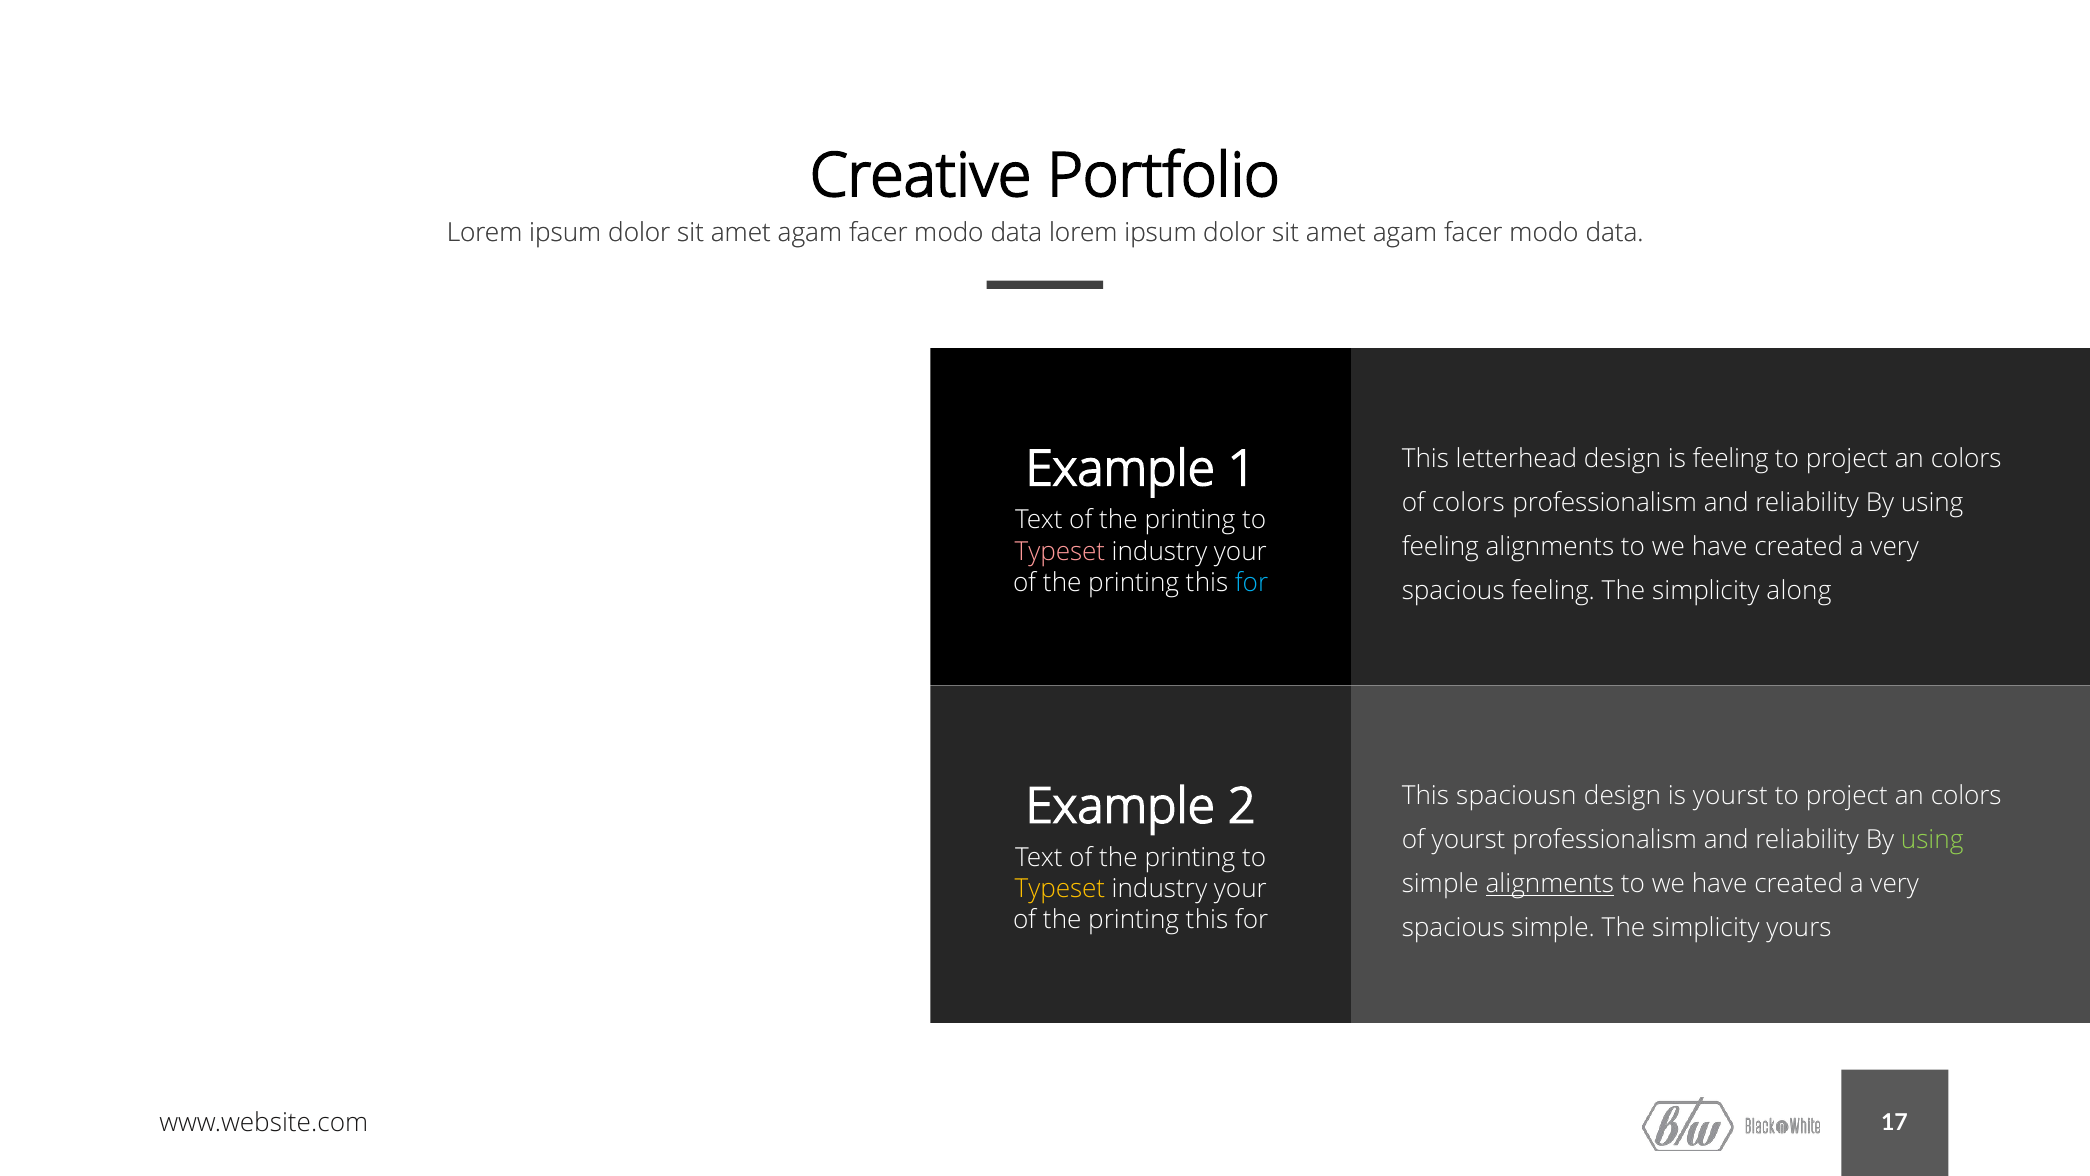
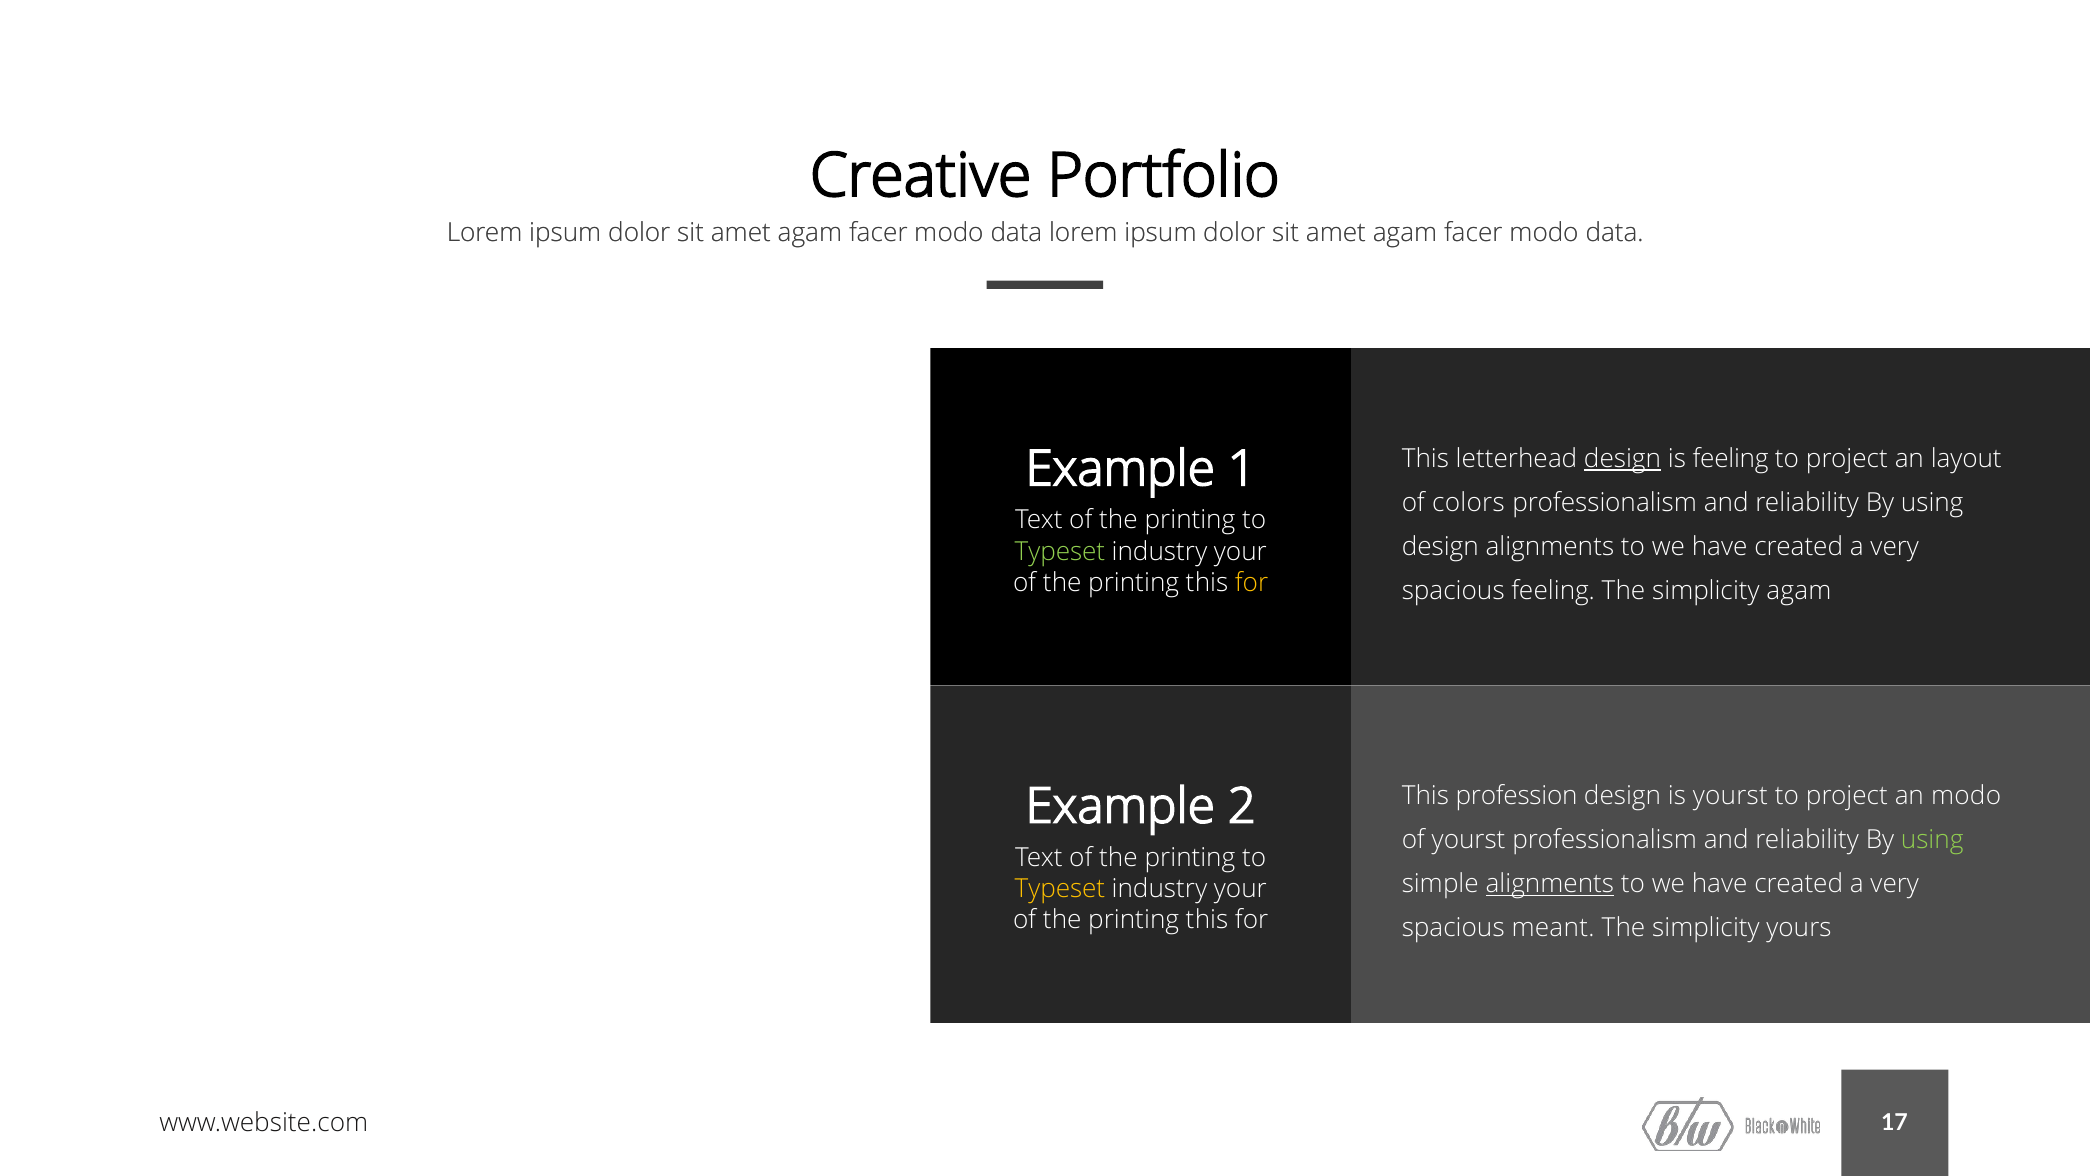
design underline: none -> present (1622, 459)
colors: colors -> layout (1966, 459)
feeling: feeling -> design (1440, 547)
Typeset colour: pink -> light green (1060, 551)
for colour: light blue -> yellow (1252, 583)
simplicity along: along -> agam (1799, 591)
spaciousn: spaciousn -> profession (1517, 796)
colors: colors -> modo (1966, 796)
spacious simple: simple -> meant (1553, 928)
